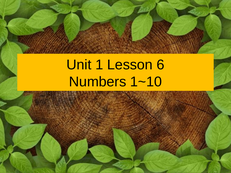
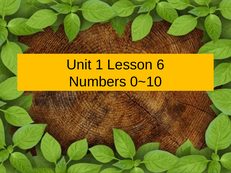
1~10: 1~10 -> 0~10 (146, 82)
